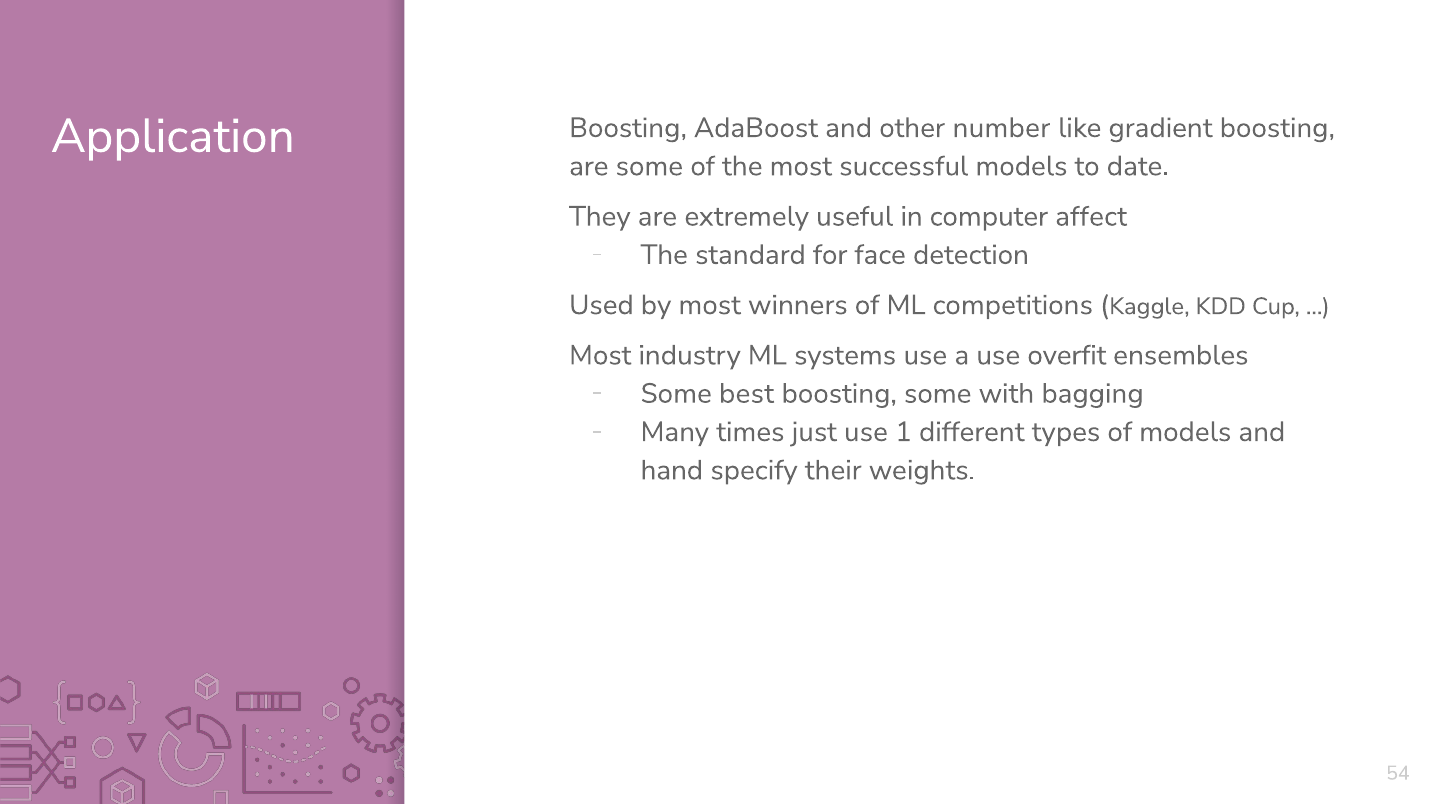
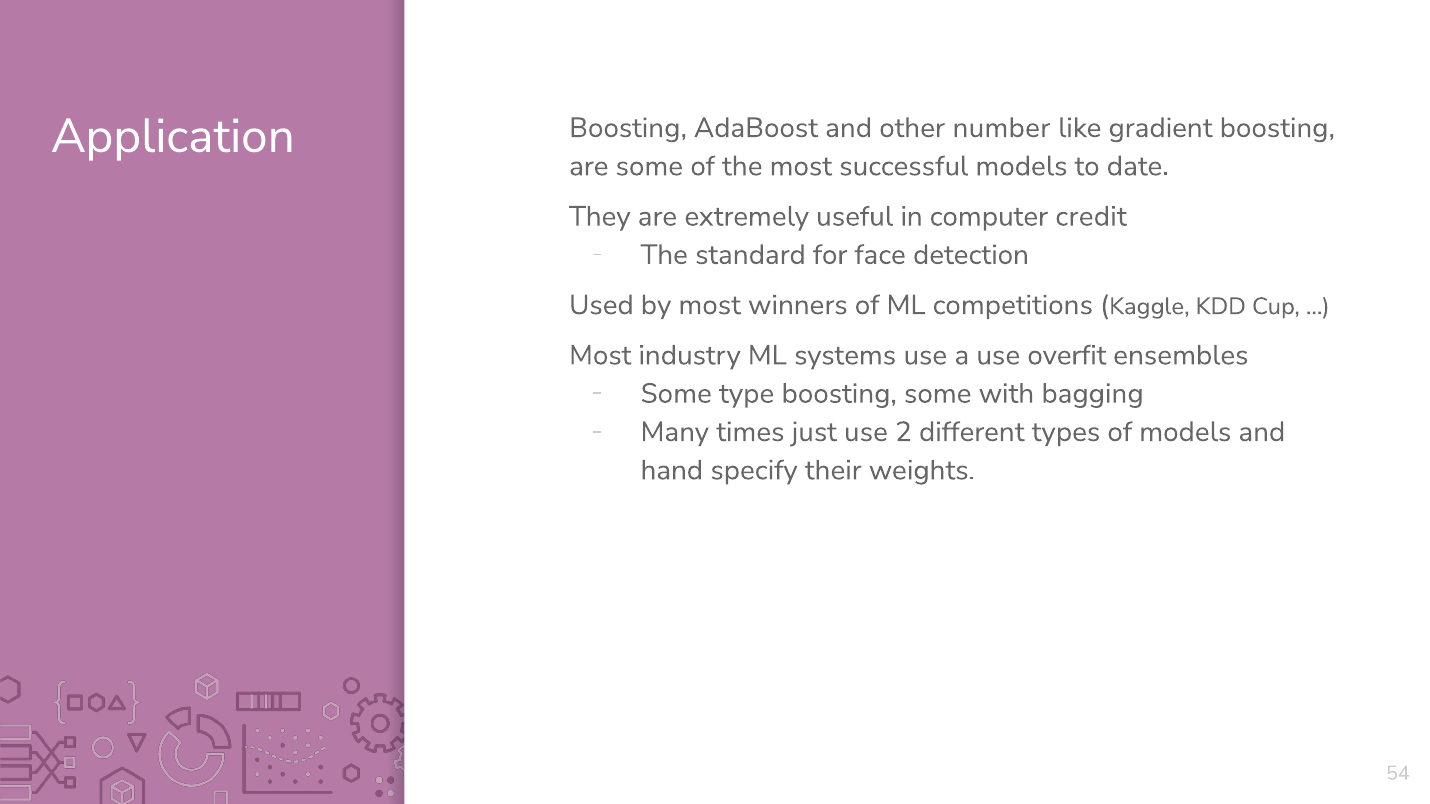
affect: affect -> credit (1091, 217)
best: best -> type (747, 394)
1: 1 -> 2 (904, 432)
